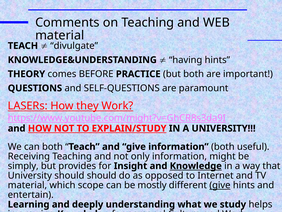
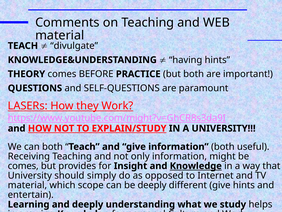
simply: simply -> comes (23, 166)
should should: should -> simply (102, 175)
be mostly: mostly -> deeply (152, 185)
give underline: present -> none (220, 185)
